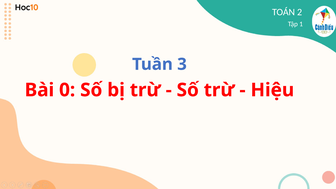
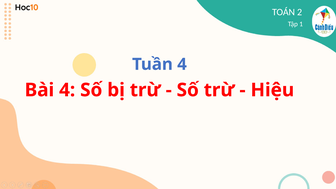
Tuần 3: 3 -> 4 (182, 64)
Bài 0: 0 -> 4 (67, 90)
